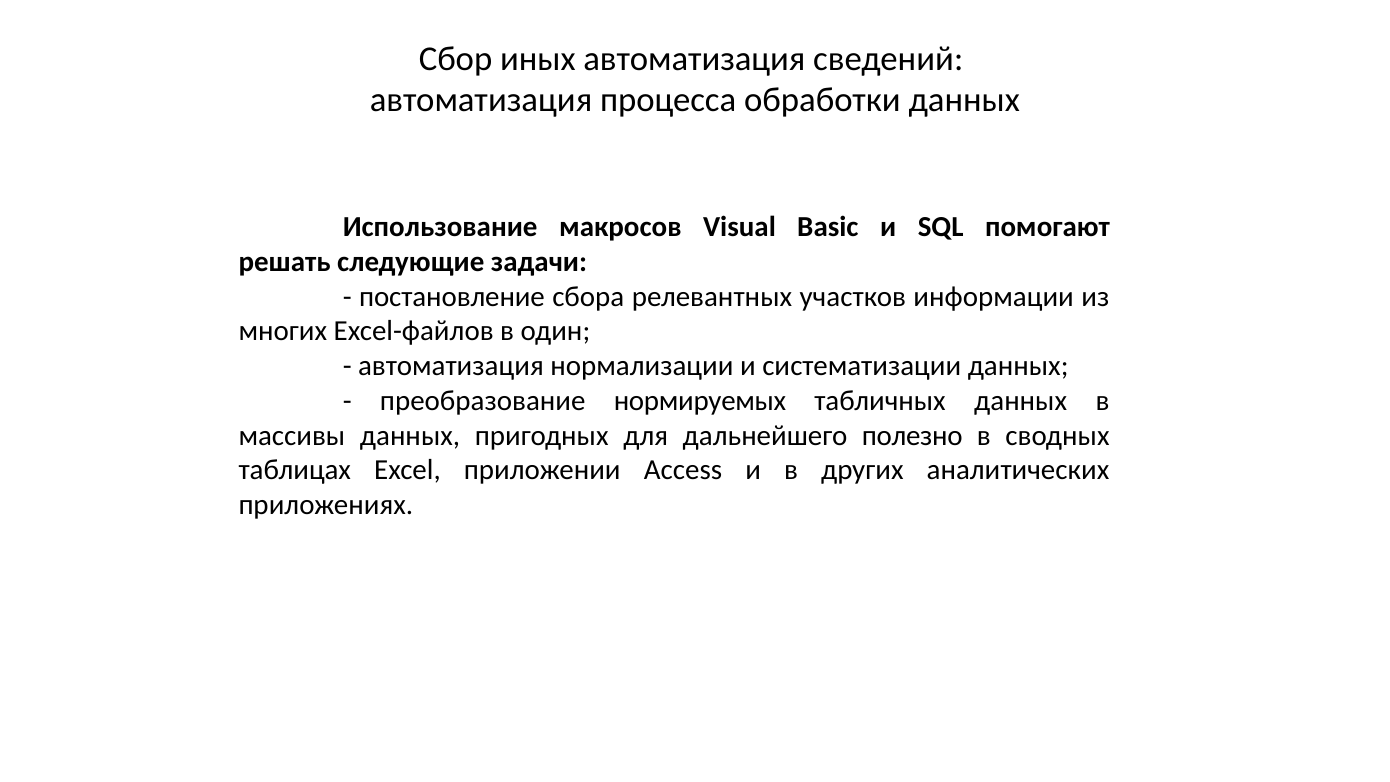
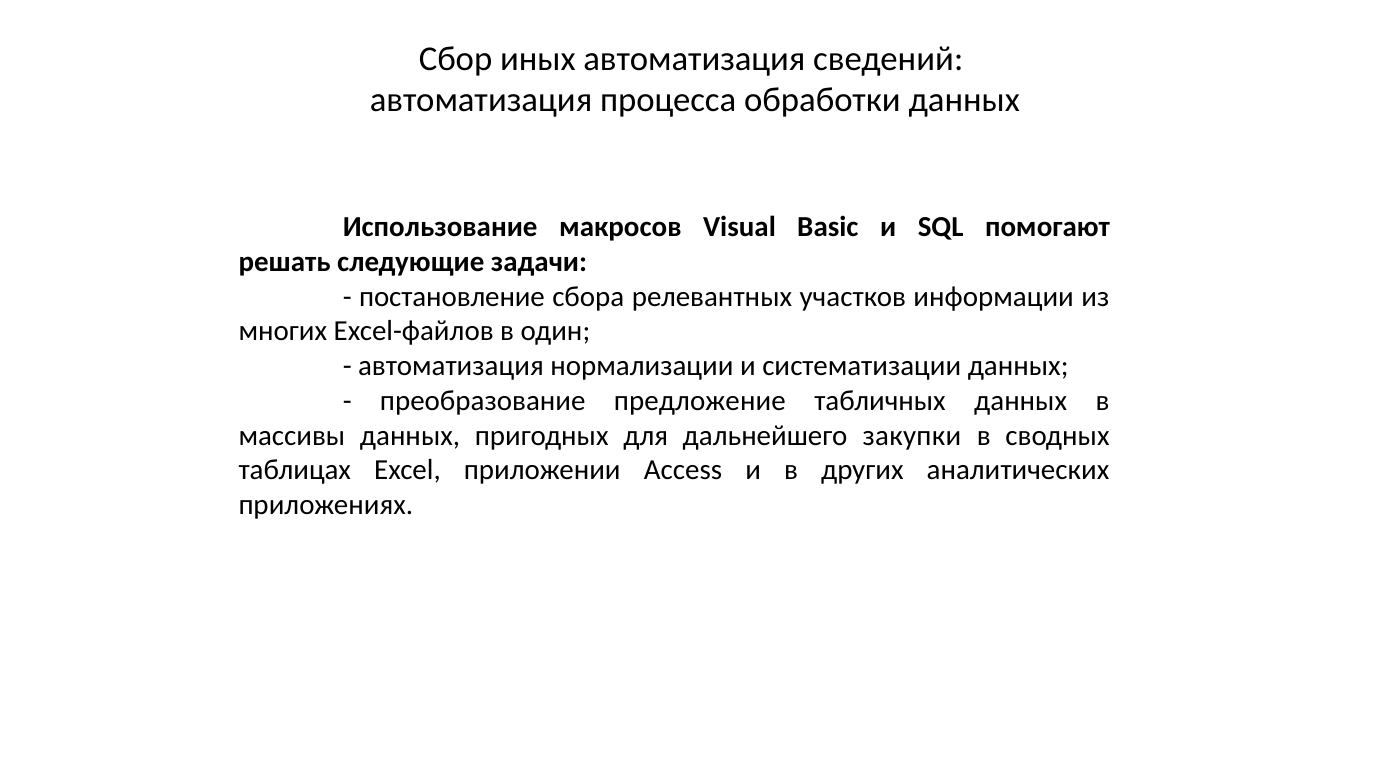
нормируемых: нормируемых -> предложение (700, 401)
полезно: полезно -> закупки (912, 435)
